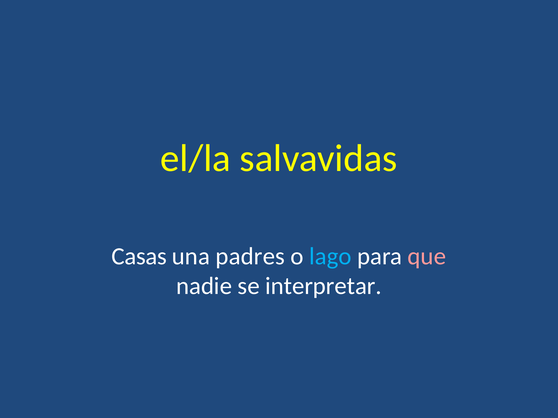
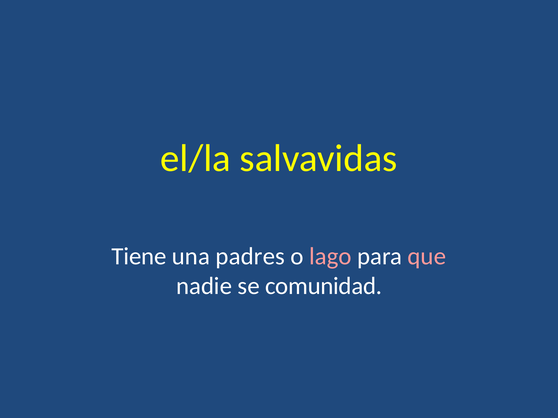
Casas: Casas -> Tiene (139, 257)
lago colour: light blue -> pink (330, 257)
interpretar: interpretar -> comunidad (324, 286)
